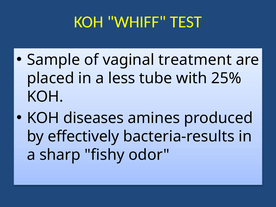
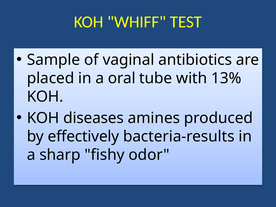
treatment: treatment -> antibiotics (195, 60)
less: less -> oral (122, 78)
25%: 25% -> 13% (226, 78)
